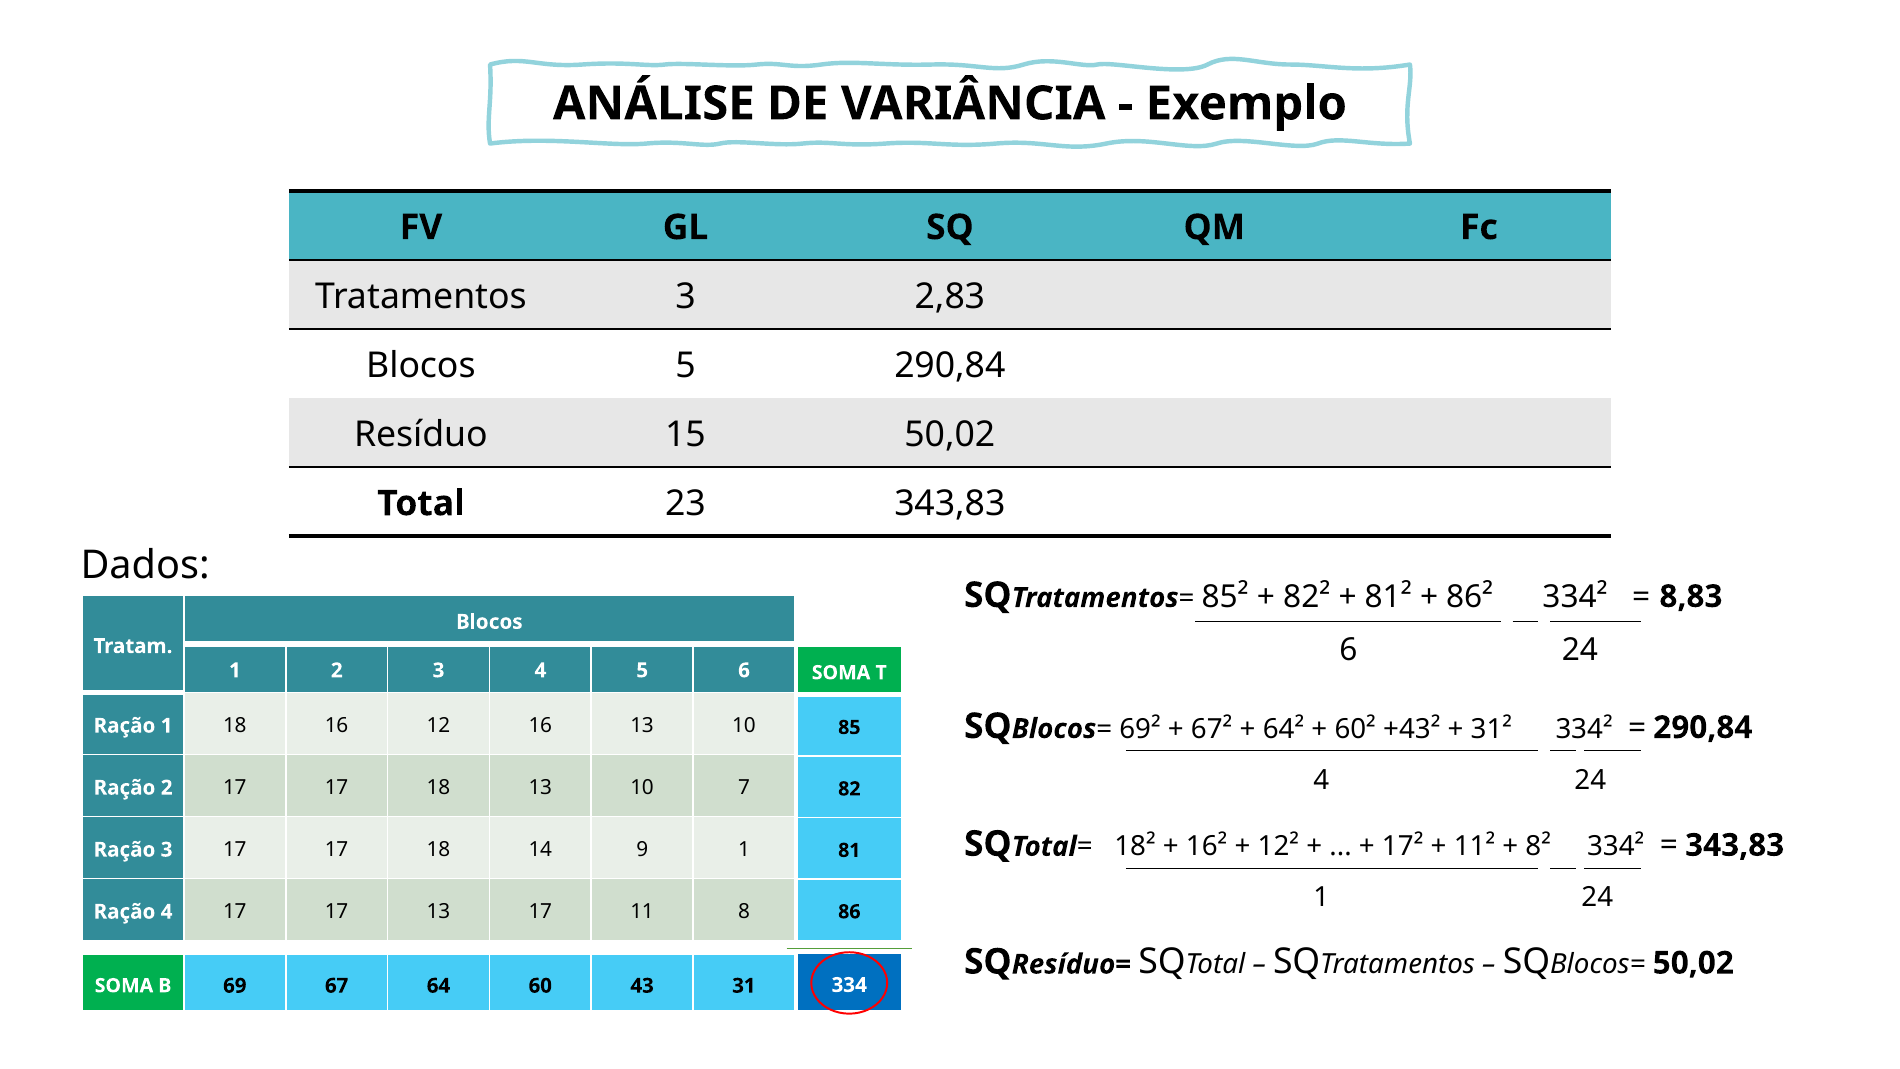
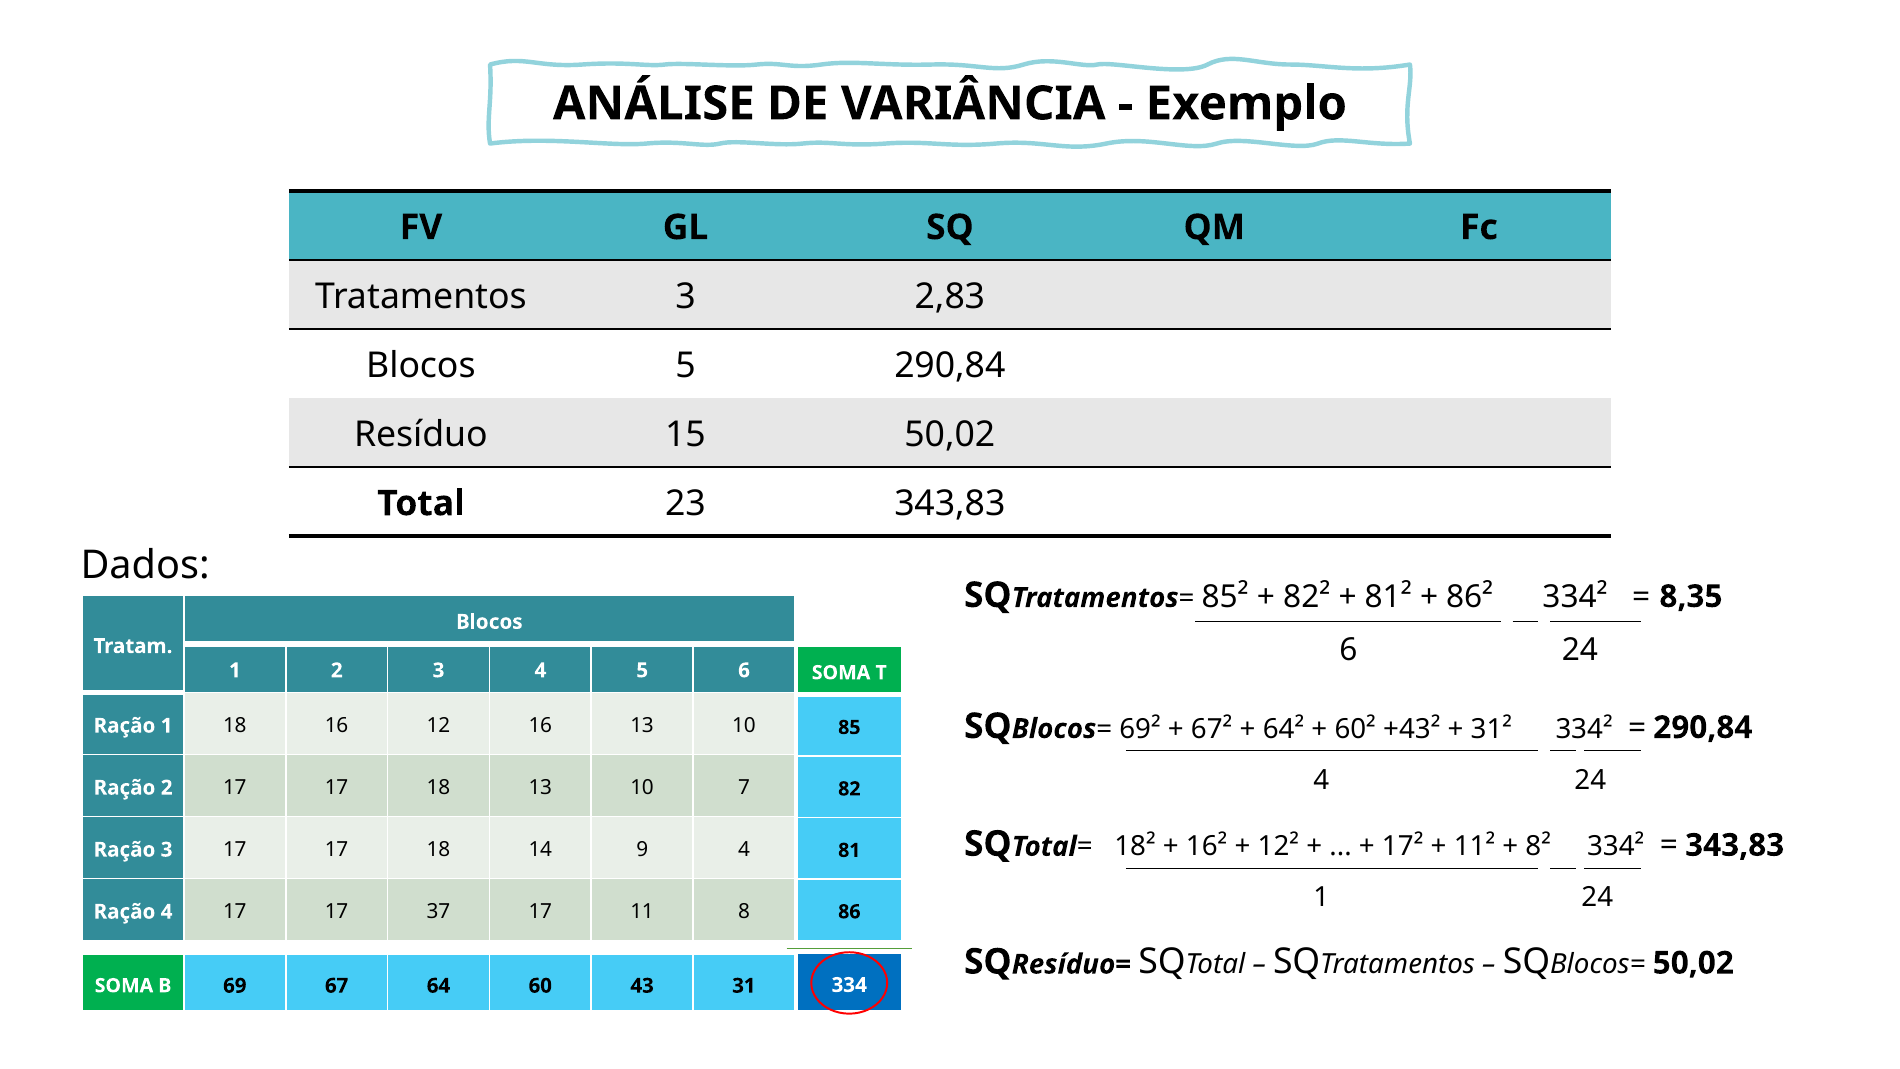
8,83: 8,83 -> 8,35 (1691, 596)
9 1: 1 -> 4 (744, 850)
17 13: 13 -> 37 (439, 912)
